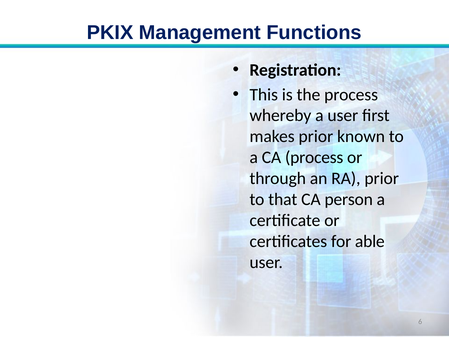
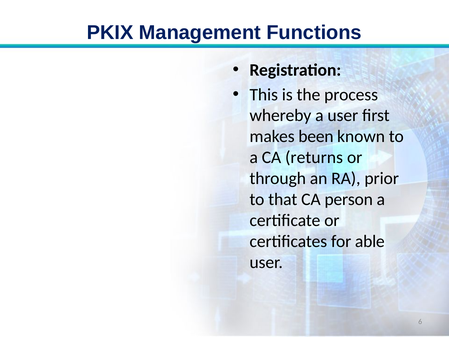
makes prior: prior -> been (316, 136)
CA process: process -> returns (314, 157)
